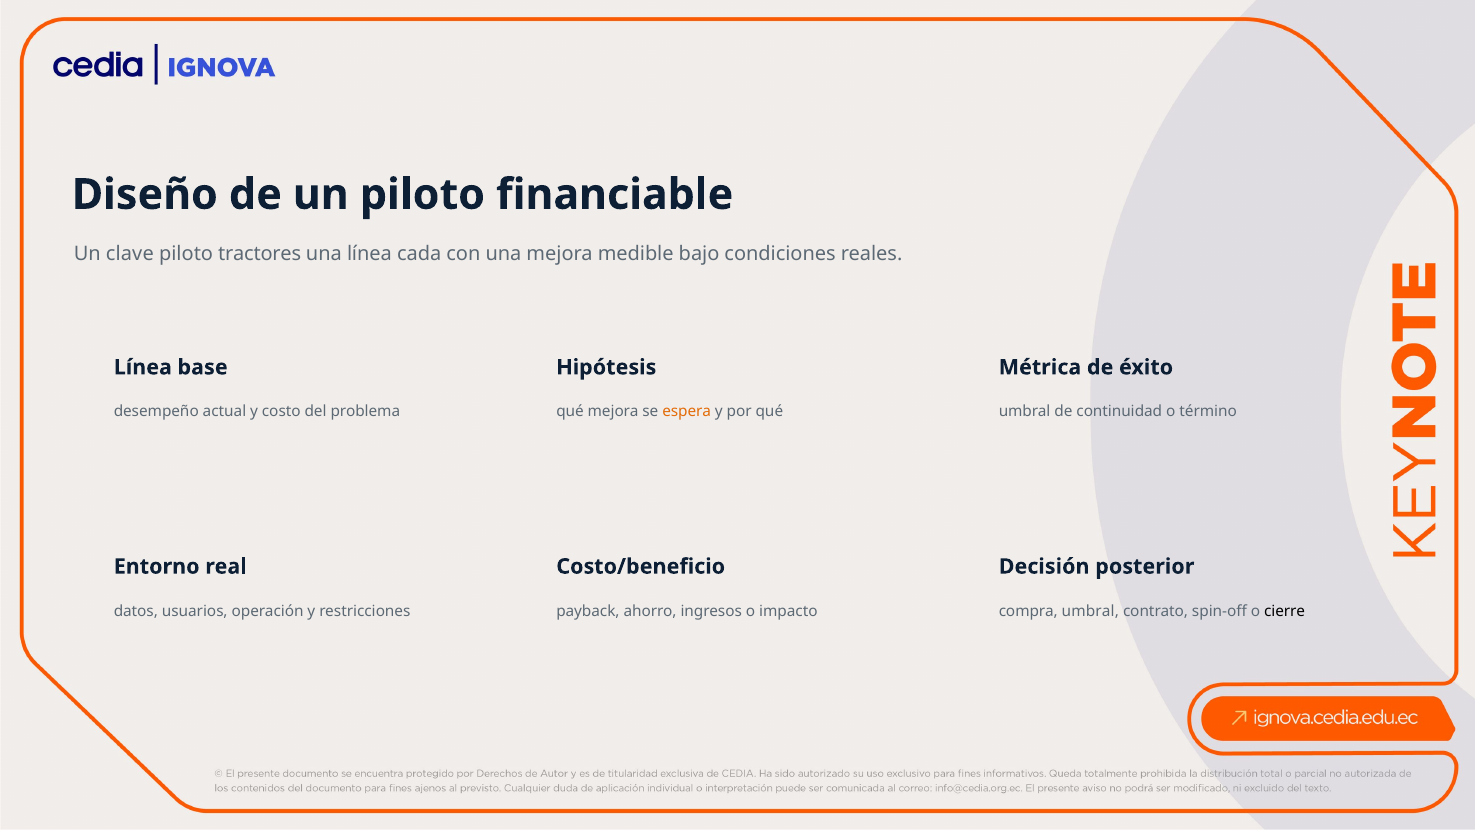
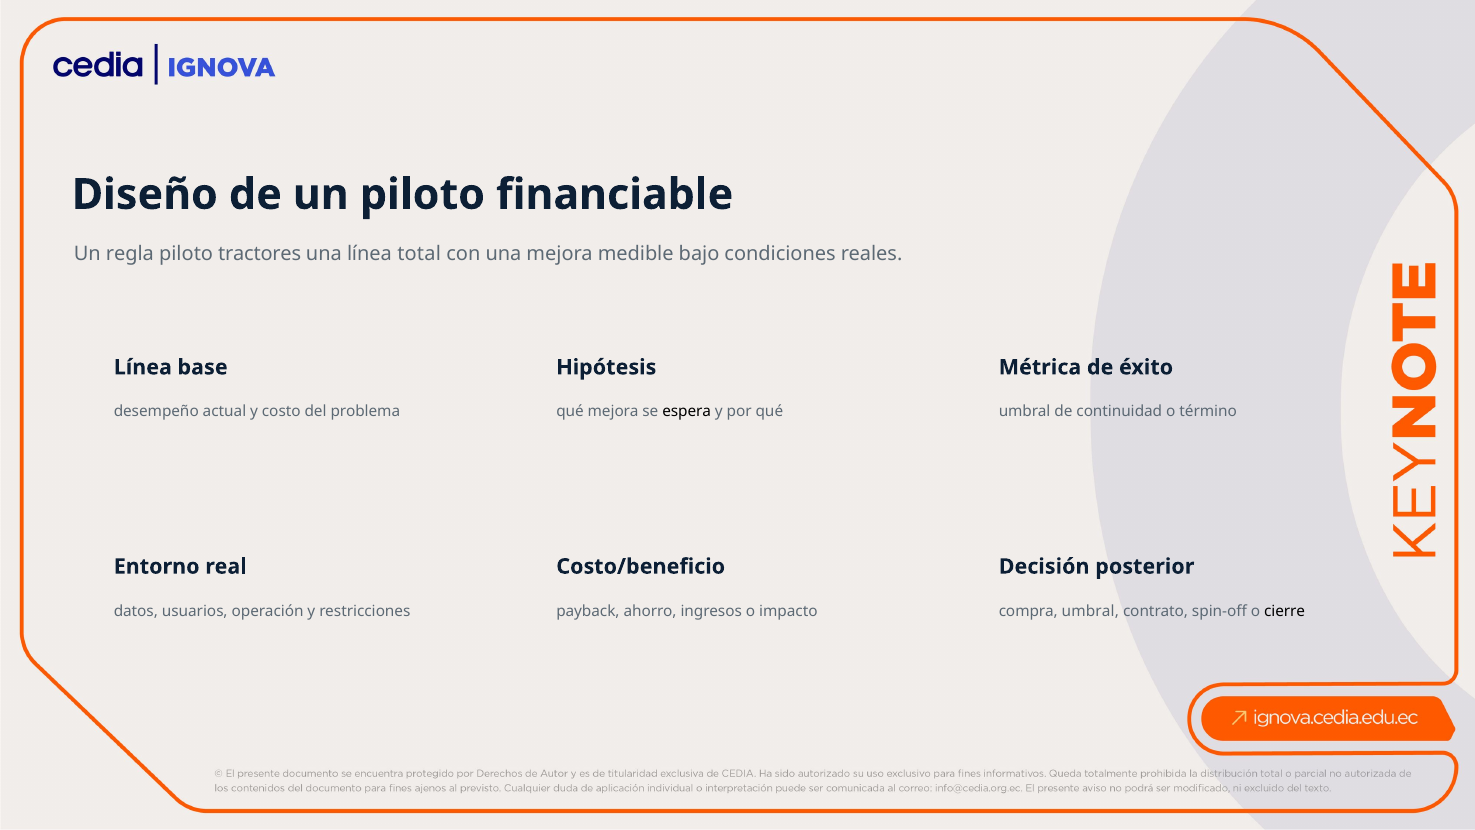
clave: clave -> regla (130, 253)
cada: cada -> total (419, 253)
espera colour: orange -> black (687, 412)
